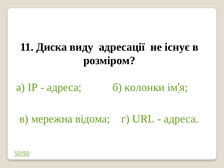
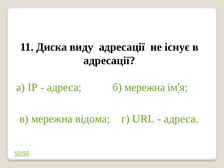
розміром: розміром -> адресації (109, 61)
б колонки: колонки -> мережна (145, 87)
